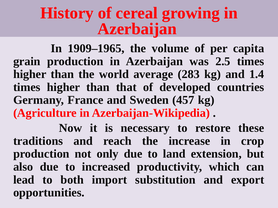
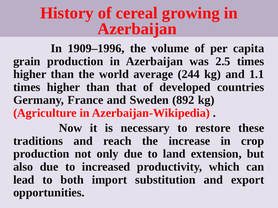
1909–1965: 1909–1965 -> 1909–1996 (96, 49)
283: 283 -> 244 (189, 74)
1.4: 1.4 -> 1.1 (257, 74)
457: 457 -> 892 (183, 100)
